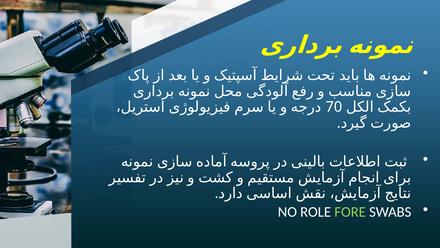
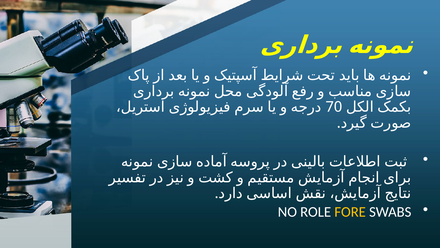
FORE colour: light green -> yellow (350, 212)
